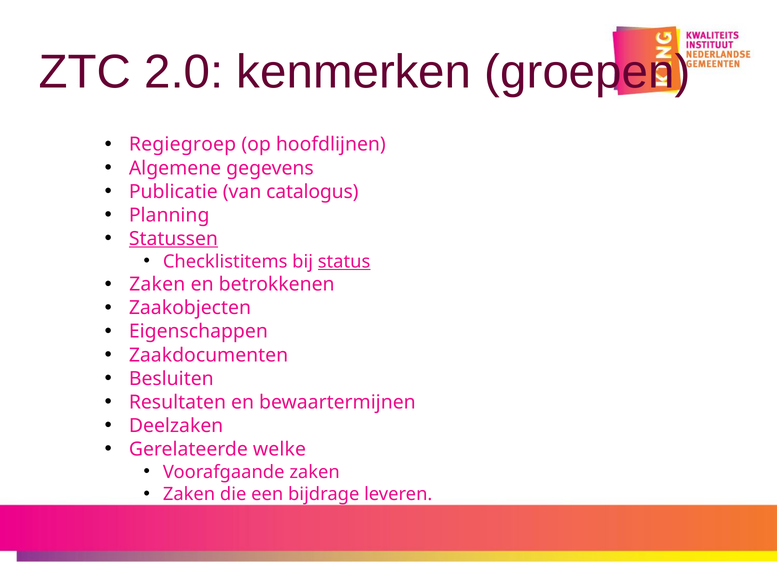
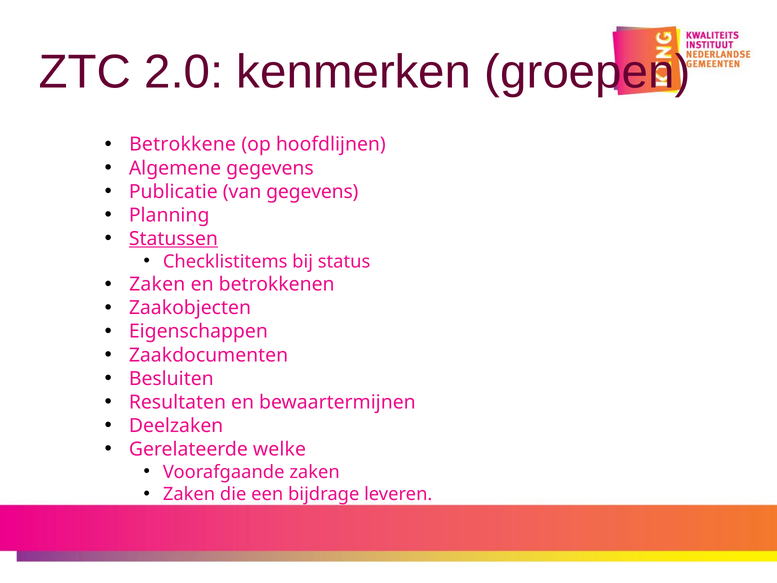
Regiegroep: Regiegroep -> Betrokkene (183, 145)
van catalogus: catalogus -> gegevens (312, 192)
status underline: present -> none (344, 261)
